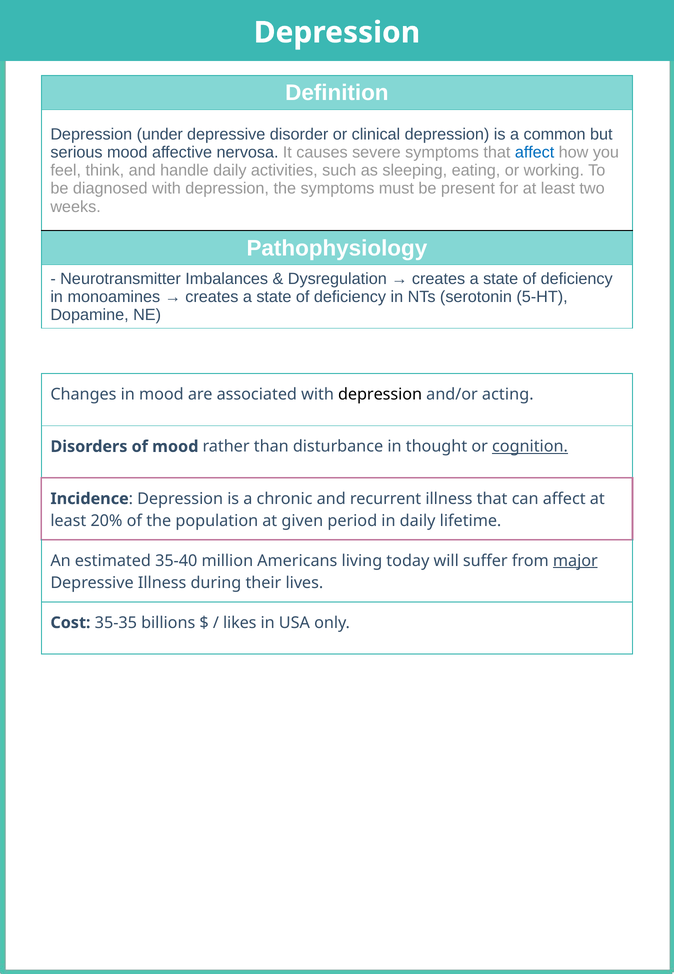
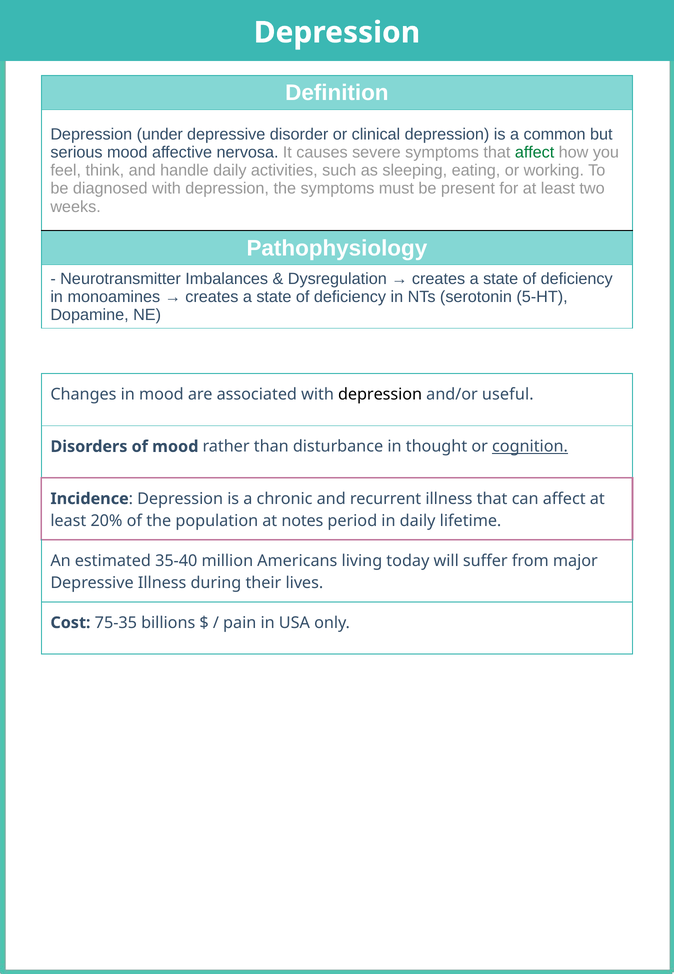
affect colour: blue -> green (535, 152)
acting: acting -> useful (508, 394)
given: given -> notes (302, 521)
major underline: present -> none (575, 560)
35-35: 35-35 -> 75-35 (116, 622)
likes: likes -> pain (240, 622)
